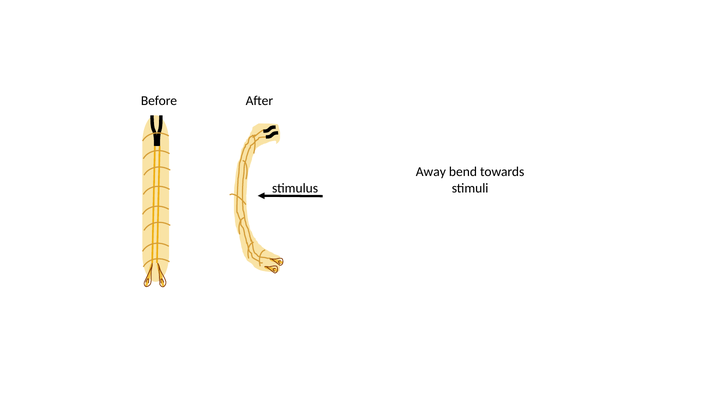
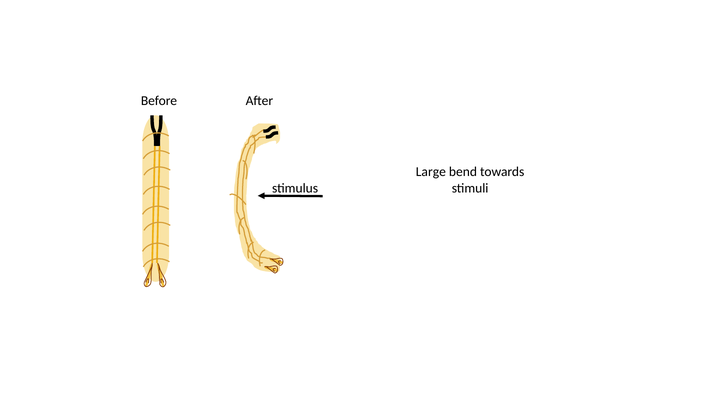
Away: Away -> Large (431, 172)
